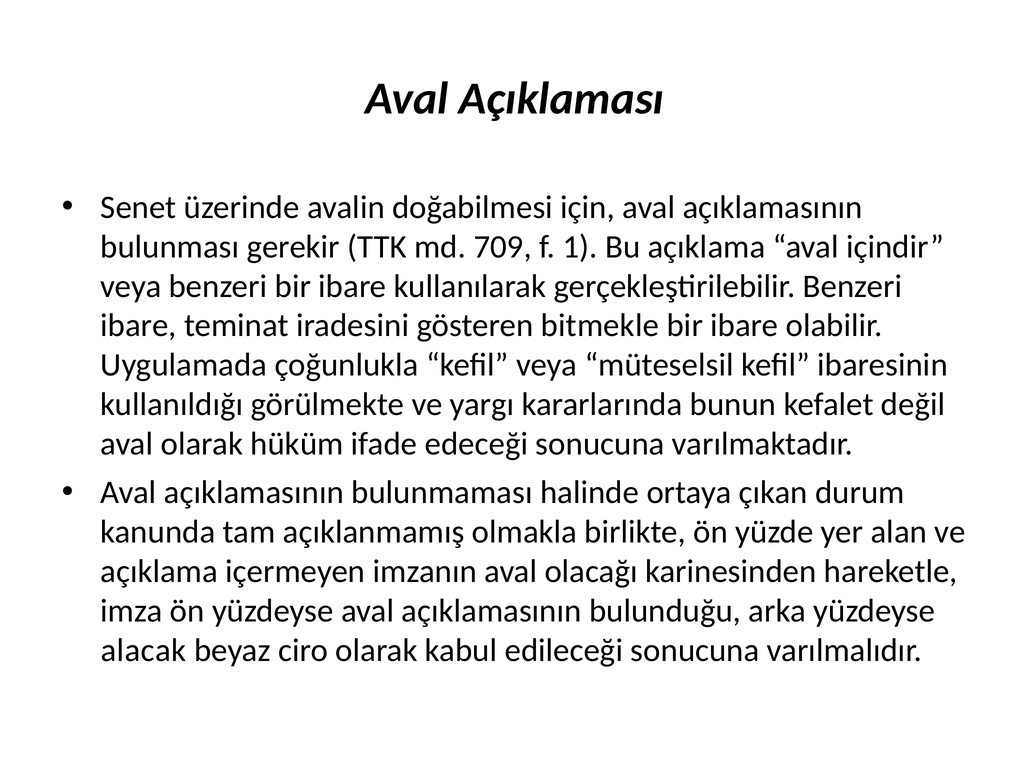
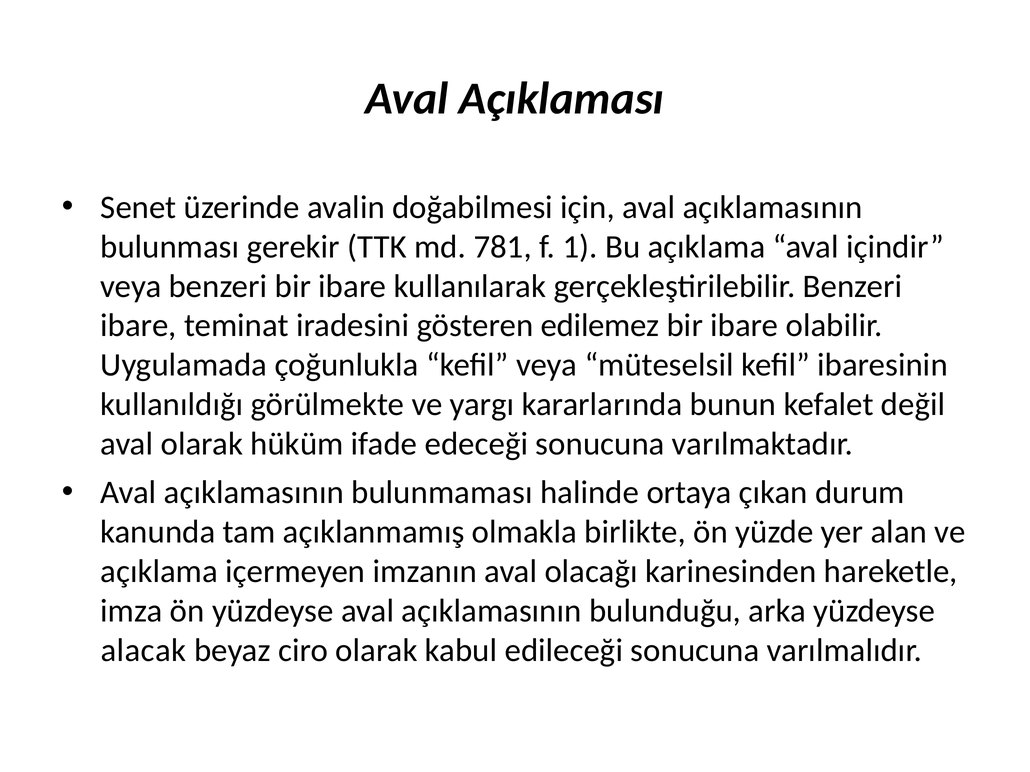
709: 709 -> 781 (503, 247)
bitmekle: bitmekle -> edilemez (600, 326)
